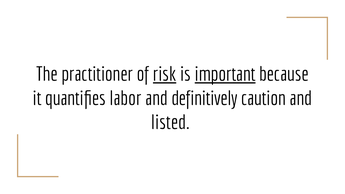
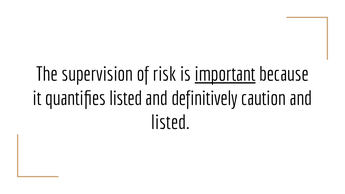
practitioner: practitioner -> supervision (97, 74)
risk underline: present -> none (165, 74)
quantifies labor: labor -> listed (126, 98)
